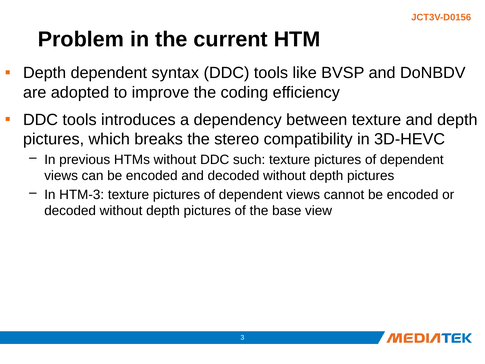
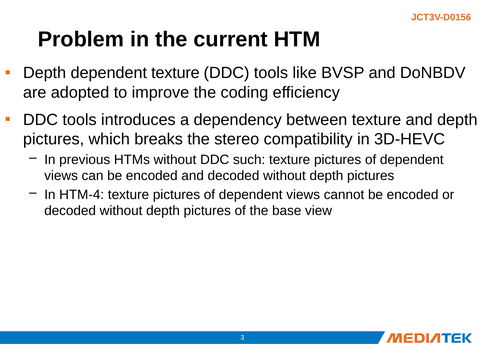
dependent syntax: syntax -> texture (175, 73)
HTM-3: HTM-3 -> HTM-4 (82, 194)
